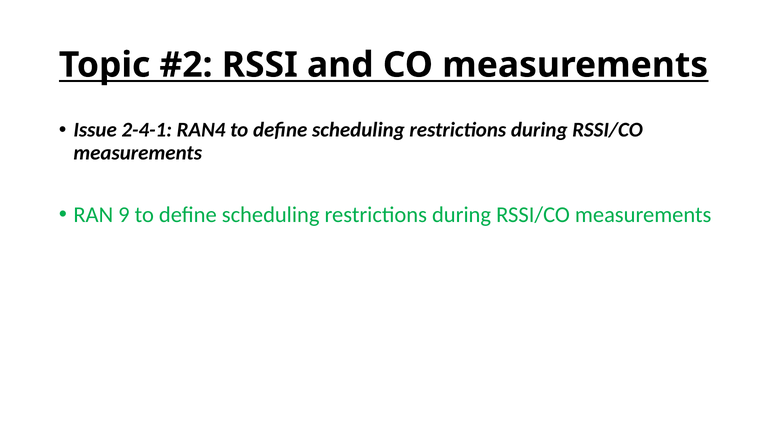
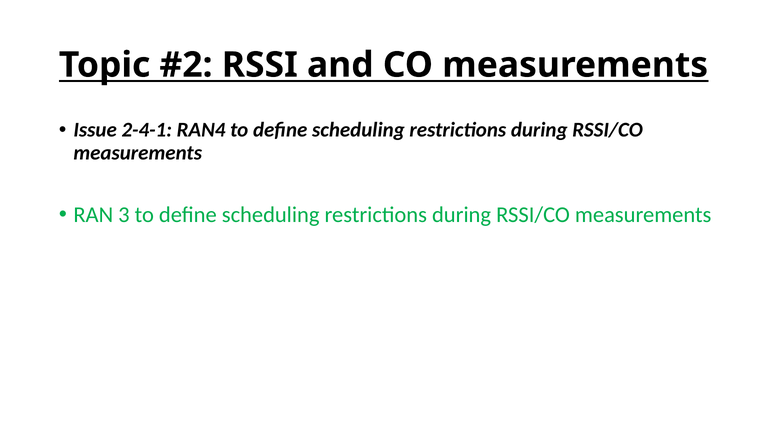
9: 9 -> 3 (124, 215)
